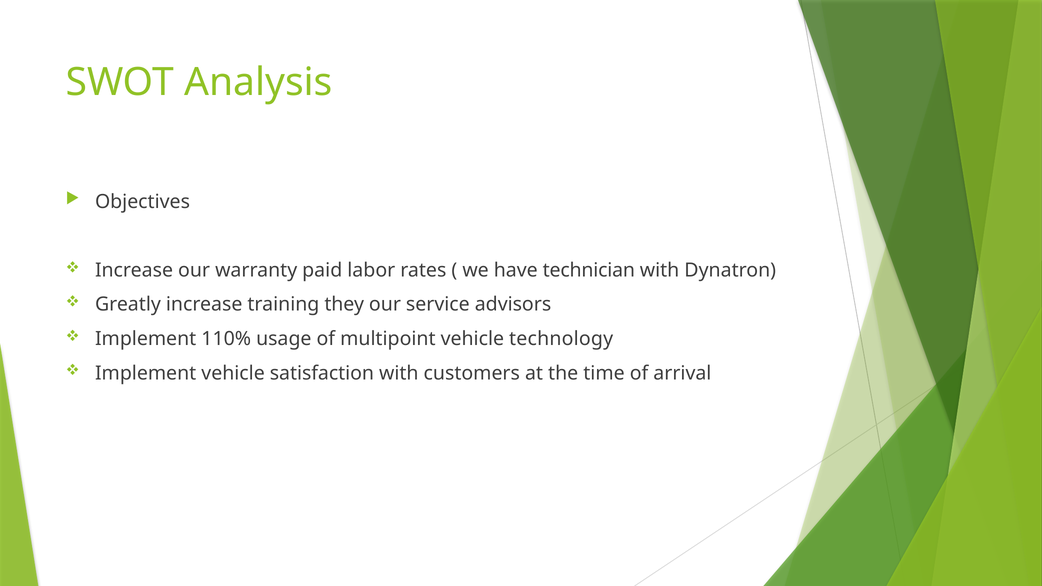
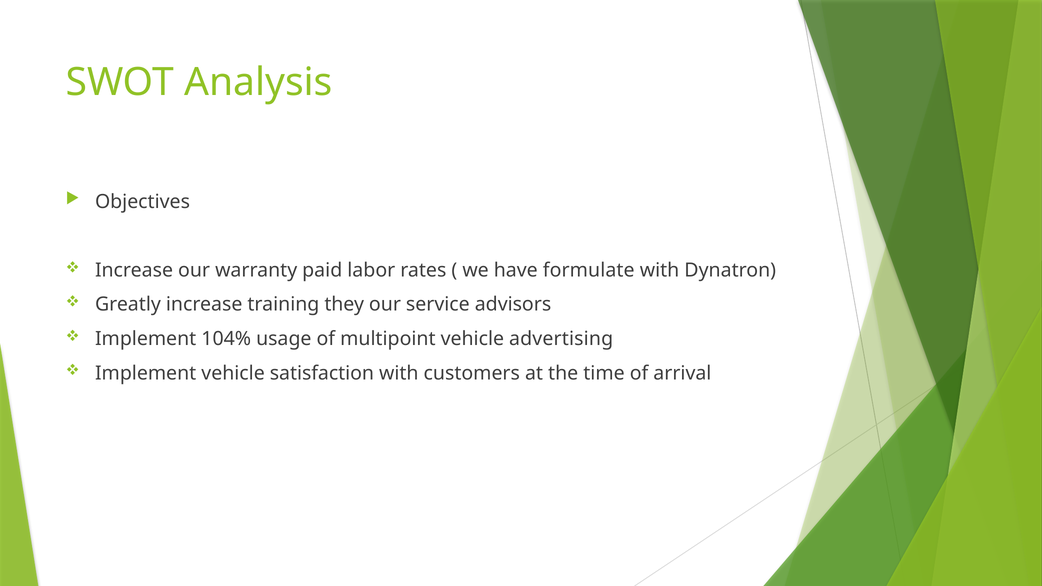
technician: technician -> formulate (589, 270)
110%: 110% -> 104% (226, 339)
technology: technology -> advertising (561, 339)
